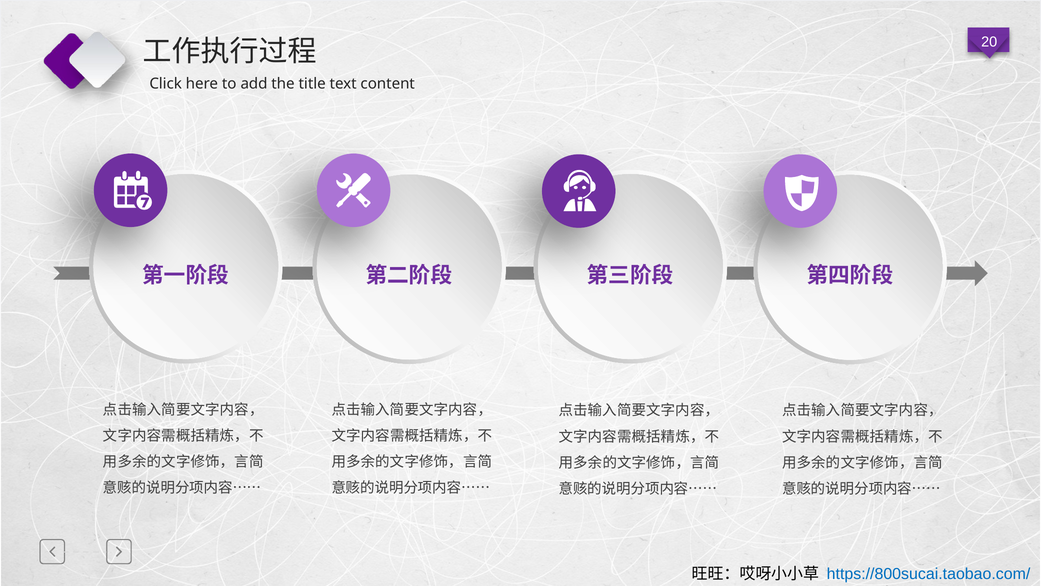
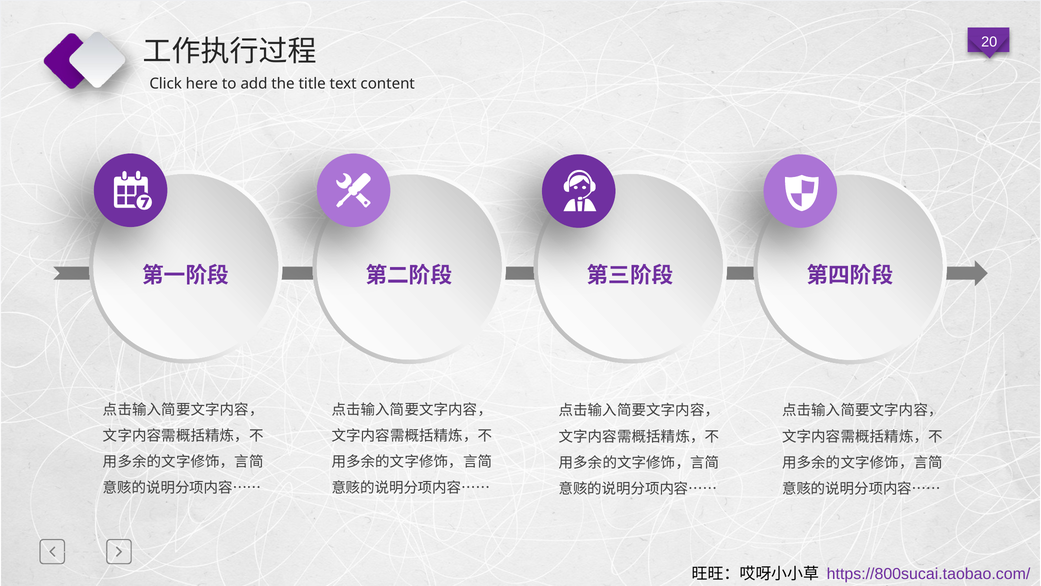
https://800sucai.taobao.com/ colour: blue -> purple (929, 574)
